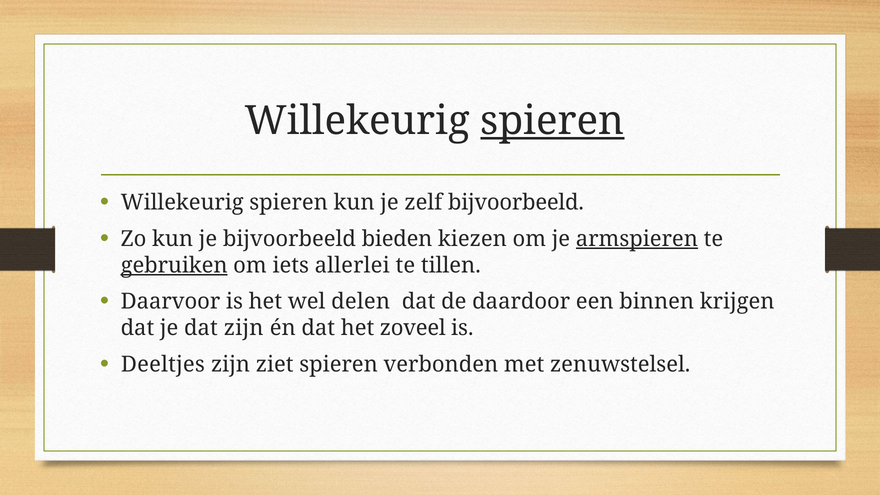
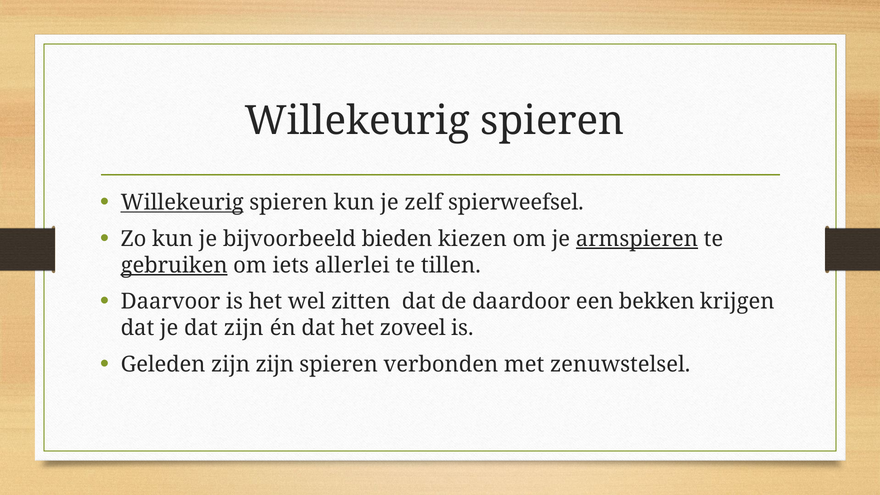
spieren underline: present -> none (552, 121)
Willekeurig underline: none -> present (182, 203)
zelf bijvoorbeeld: bijvoorbeeld -> spierweefsel (516, 203)
delen: delen -> zitten (361, 302)
binnen: binnen -> bekken (657, 302)
Deeltjes: Deeltjes -> Geleden (163, 364)
zijn ziet: ziet -> zijn (275, 364)
